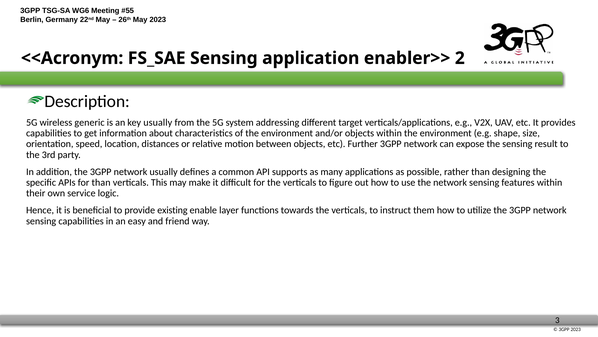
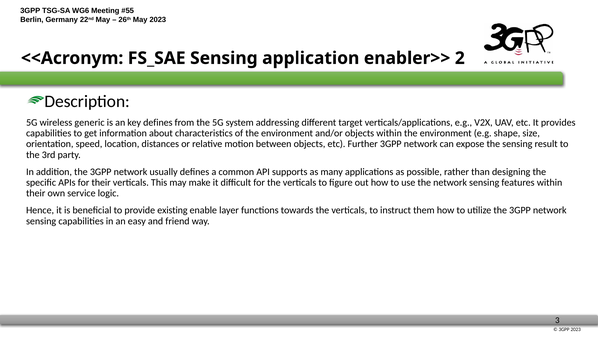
key usually: usually -> defines (158, 122)
for than: than -> their (101, 182)
